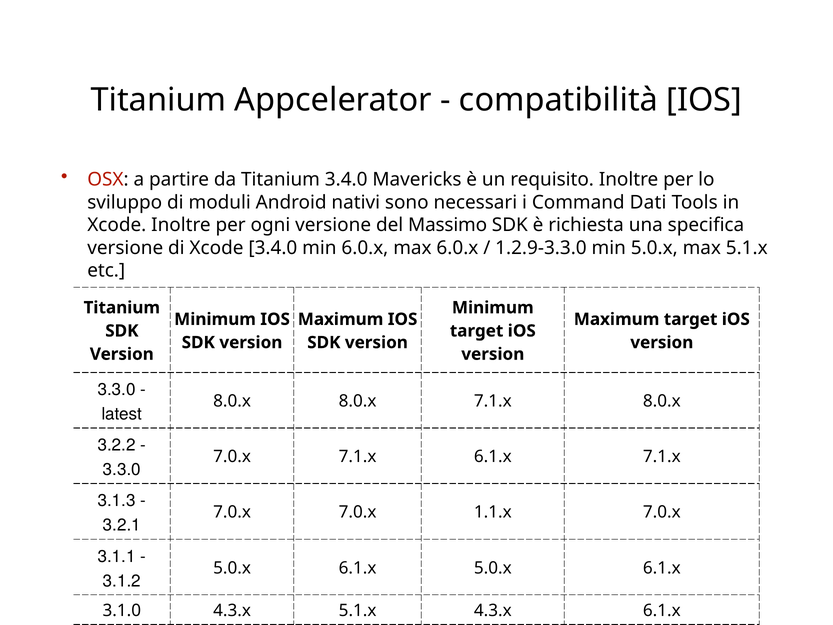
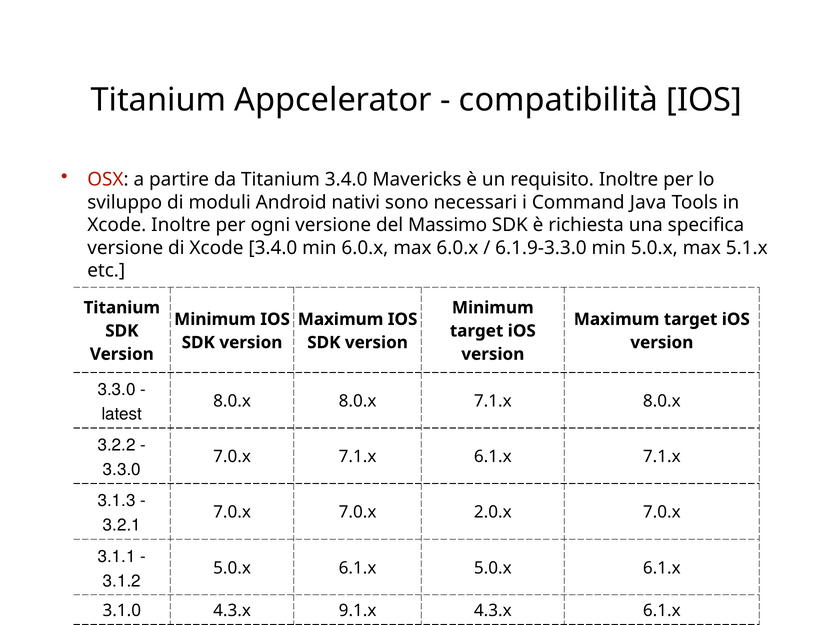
Dati: Dati -> Java (648, 202)
1.2.9-3.3.0: 1.2.9-3.3.0 -> 6.1.9-3.3.0 (541, 248)
1.1.x: 1.1.x -> 2.0.x (493, 512)
4.3.x 5.1.x: 5.1.x -> 9.1.x (358, 610)
